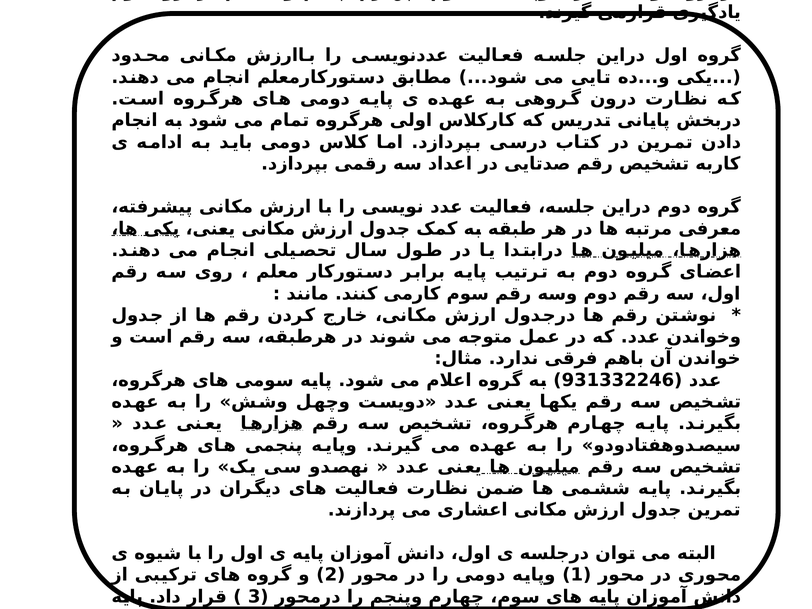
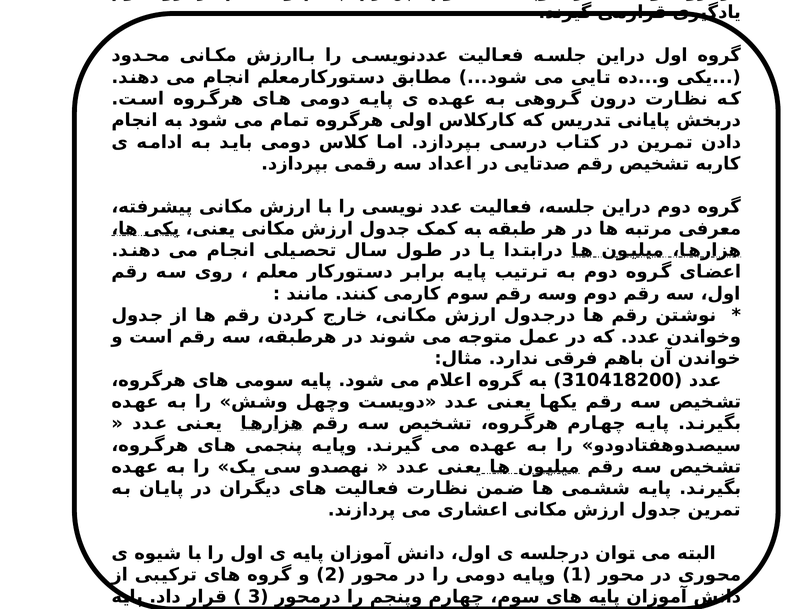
931332246: 931332246 -> 310418200 (618, 380)
